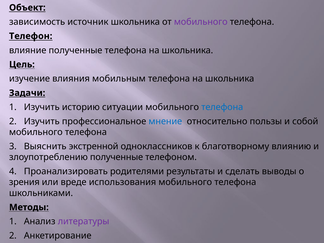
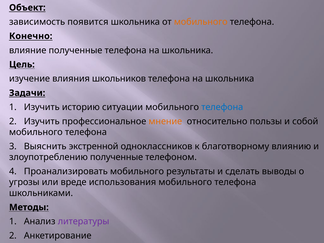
источник: источник -> появится (88, 22)
мобильного colour: purple -> orange (201, 22)
Телефон: Телефон -> Конечно (31, 36)
мобильным: мобильным -> школьников (119, 79)
мнение colour: blue -> orange (165, 121)
Проанализировать родителями: родителями -> мобильного (137, 171)
зрения: зрения -> угрозы (24, 182)
